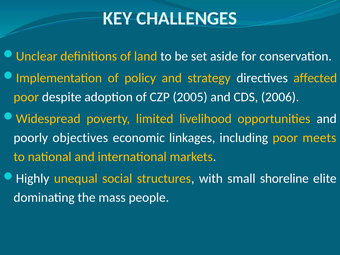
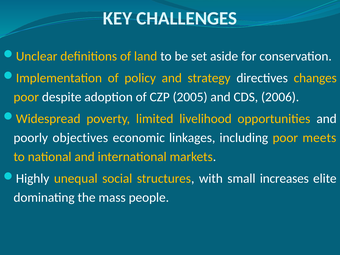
affected: affected -> changes (315, 78)
shoreline: shoreline -> increases (284, 178)
